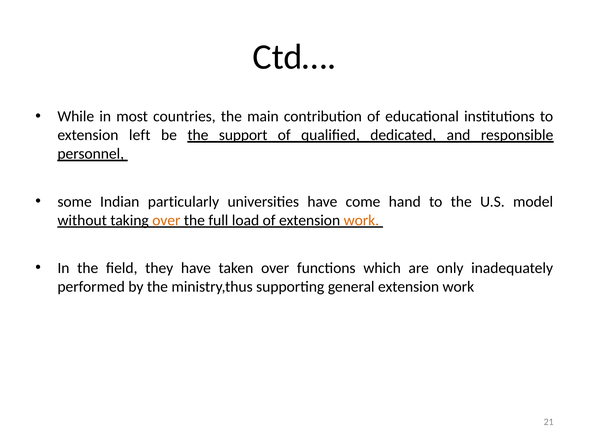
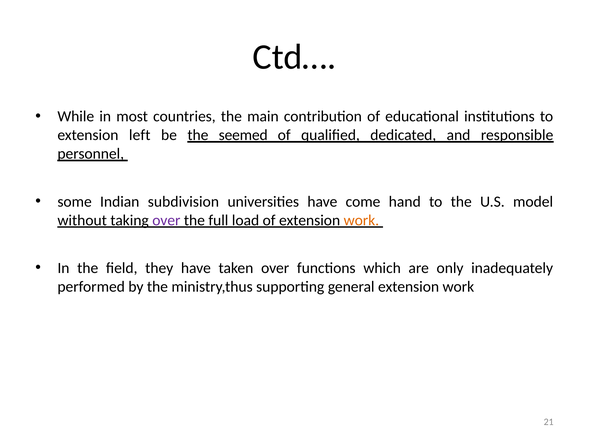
support: support -> seemed (243, 135)
particularly: particularly -> subdivision (183, 201)
over colour: orange -> purple (166, 220)
